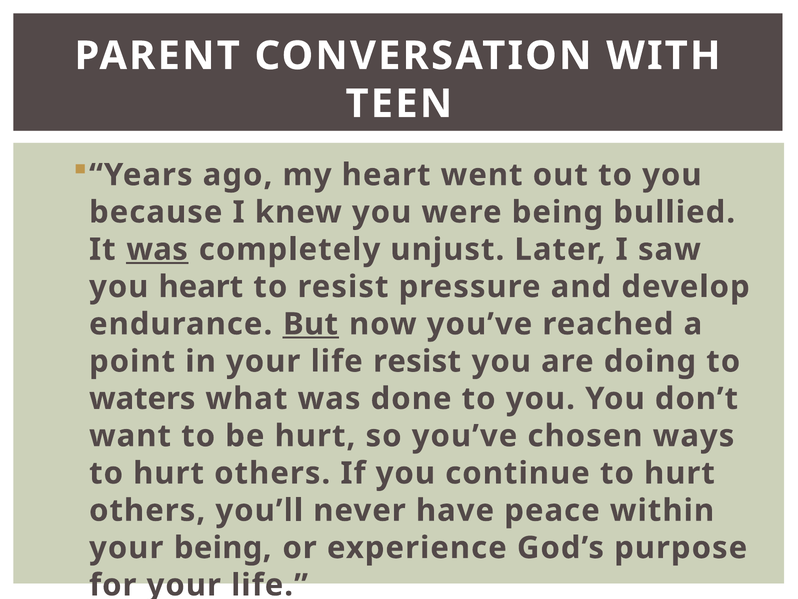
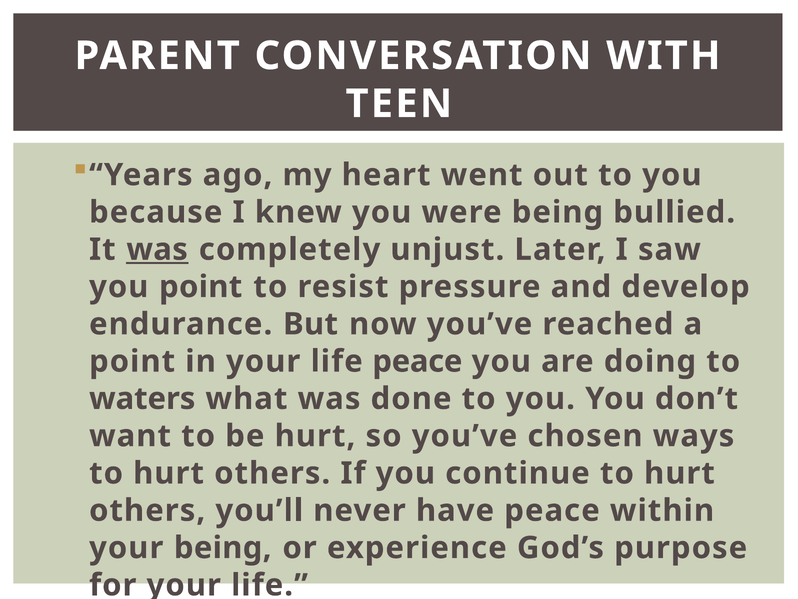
you heart: heart -> point (201, 287)
But underline: present -> none (310, 324)
life resist: resist -> peace (417, 361)
